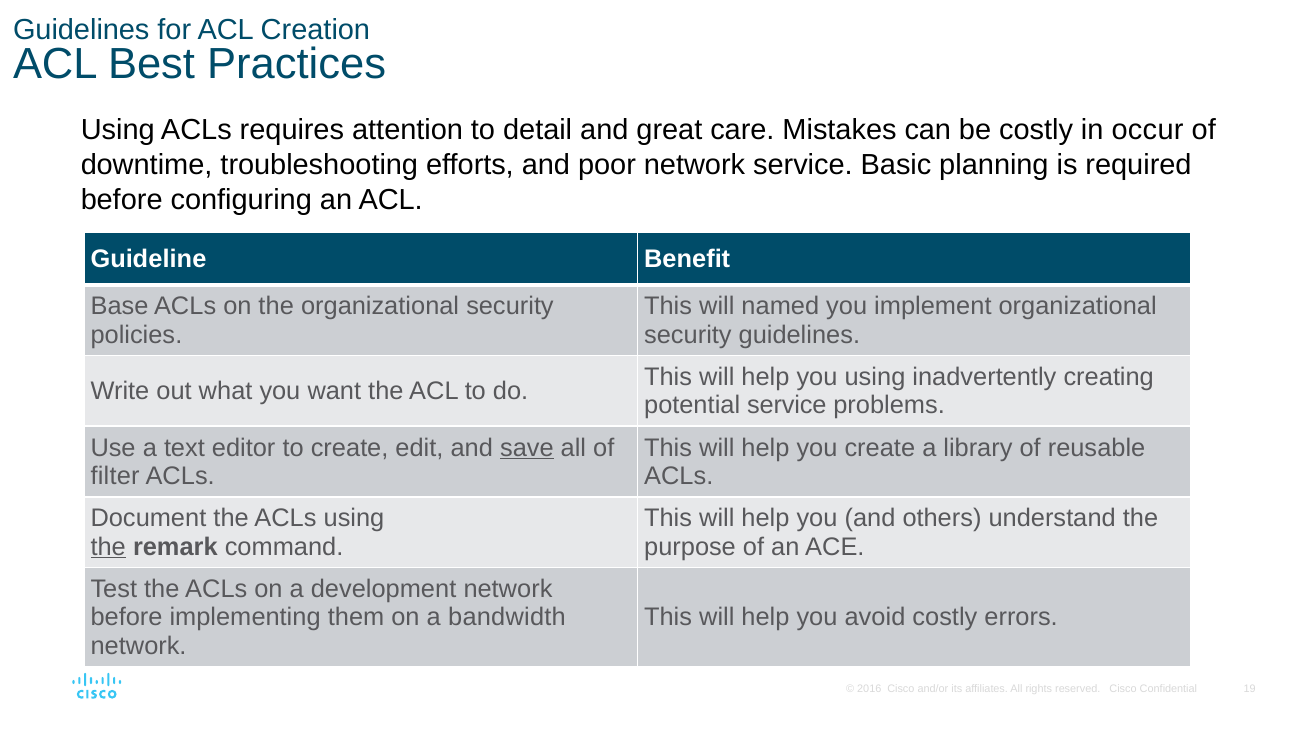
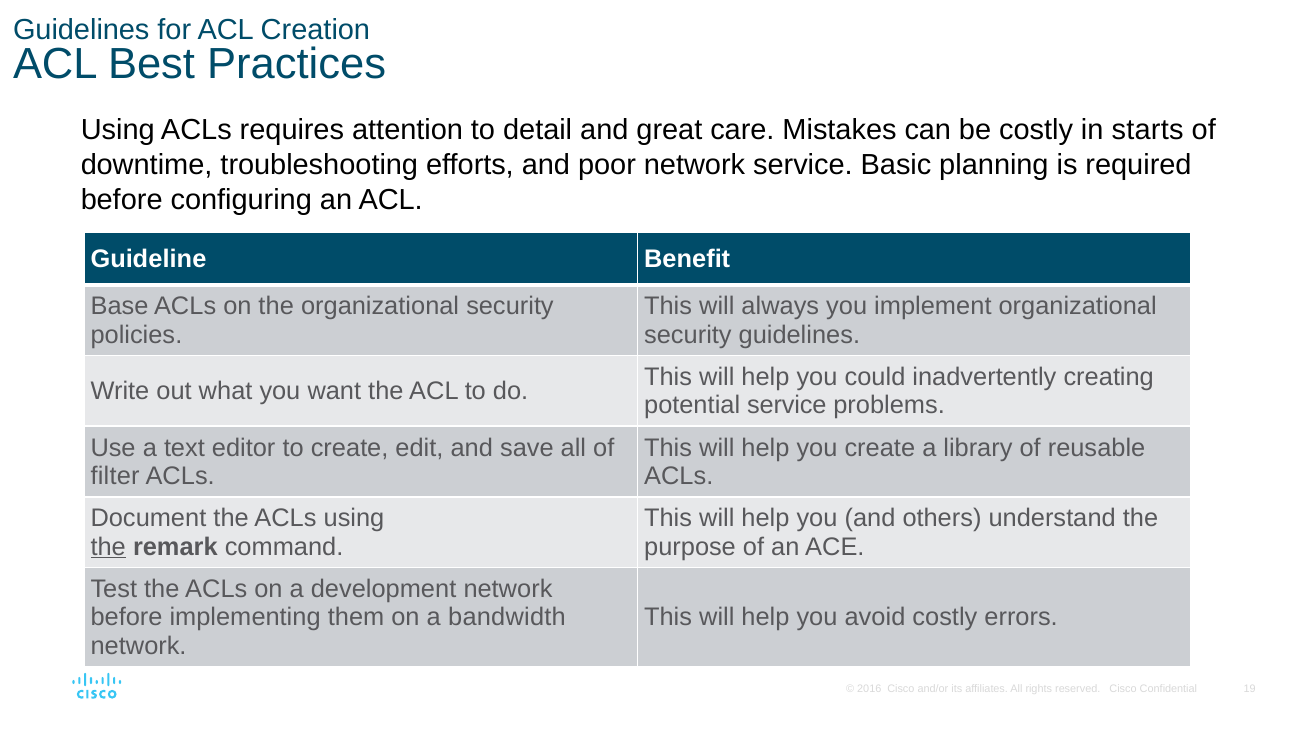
occur: occur -> starts (1148, 130)
named: named -> always (780, 306)
you using: using -> could (875, 377)
save underline: present -> none (527, 448)
